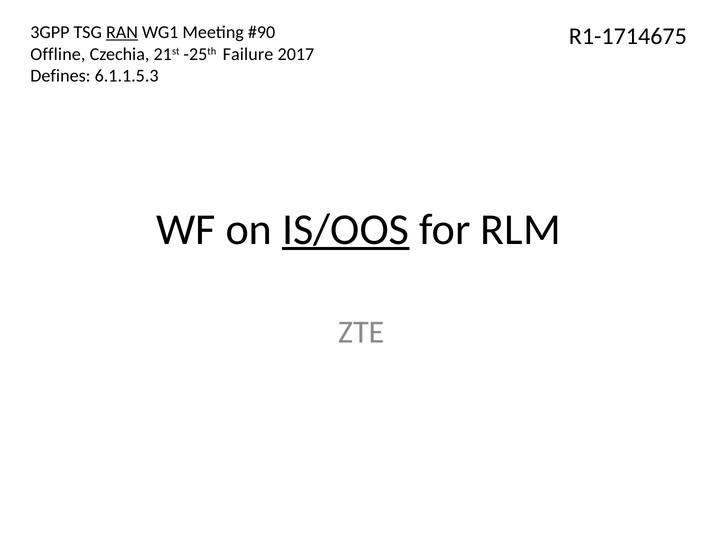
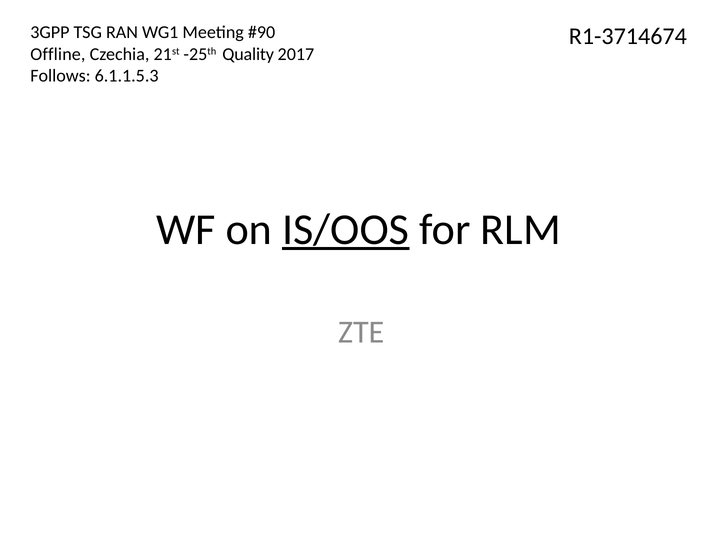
RAN underline: present -> none (122, 32)
R1-1714675: R1-1714675 -> R1-3714674 (628, 36)
Failure: Failure -> Quality (248, 54)
Defines: Defines -> Follows (60, 76)
